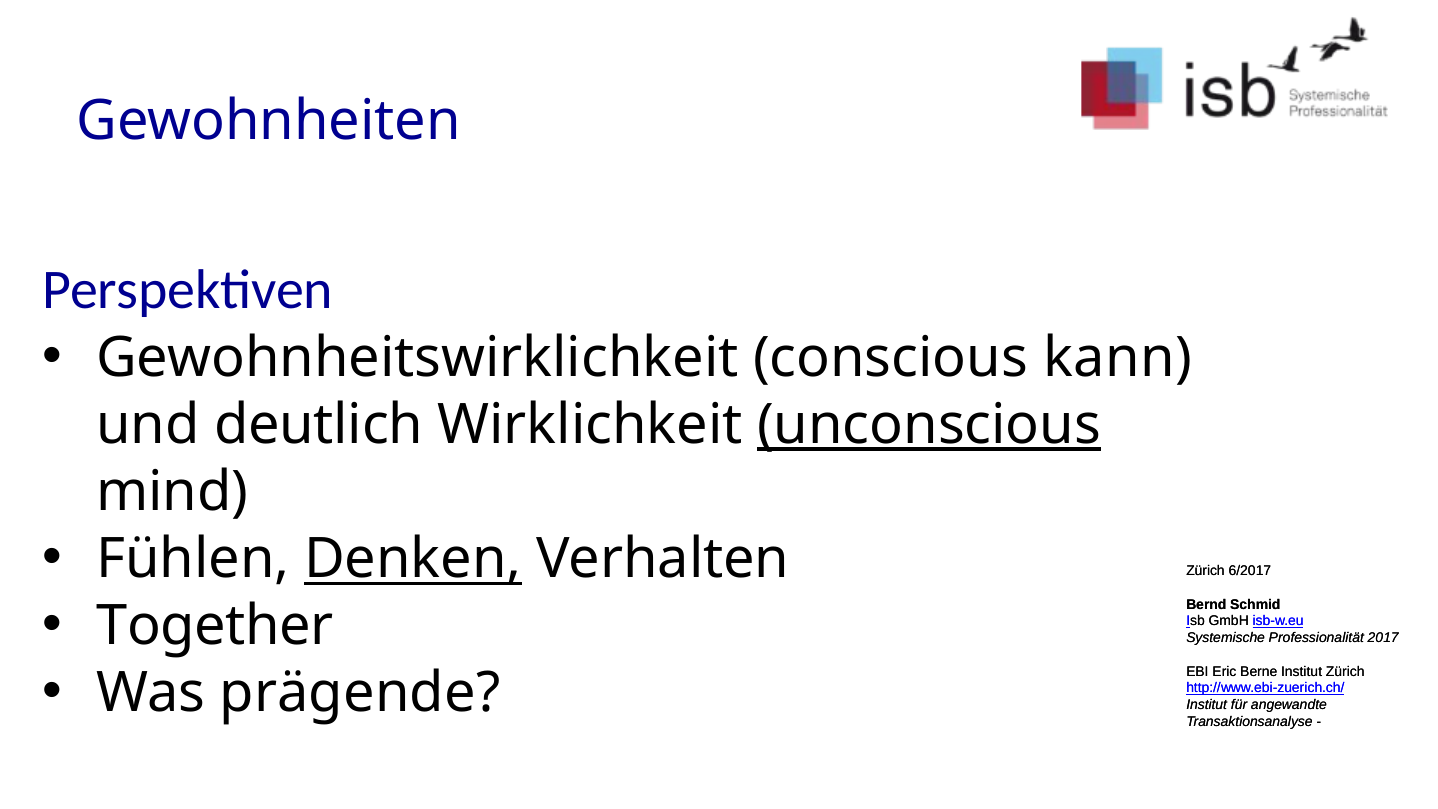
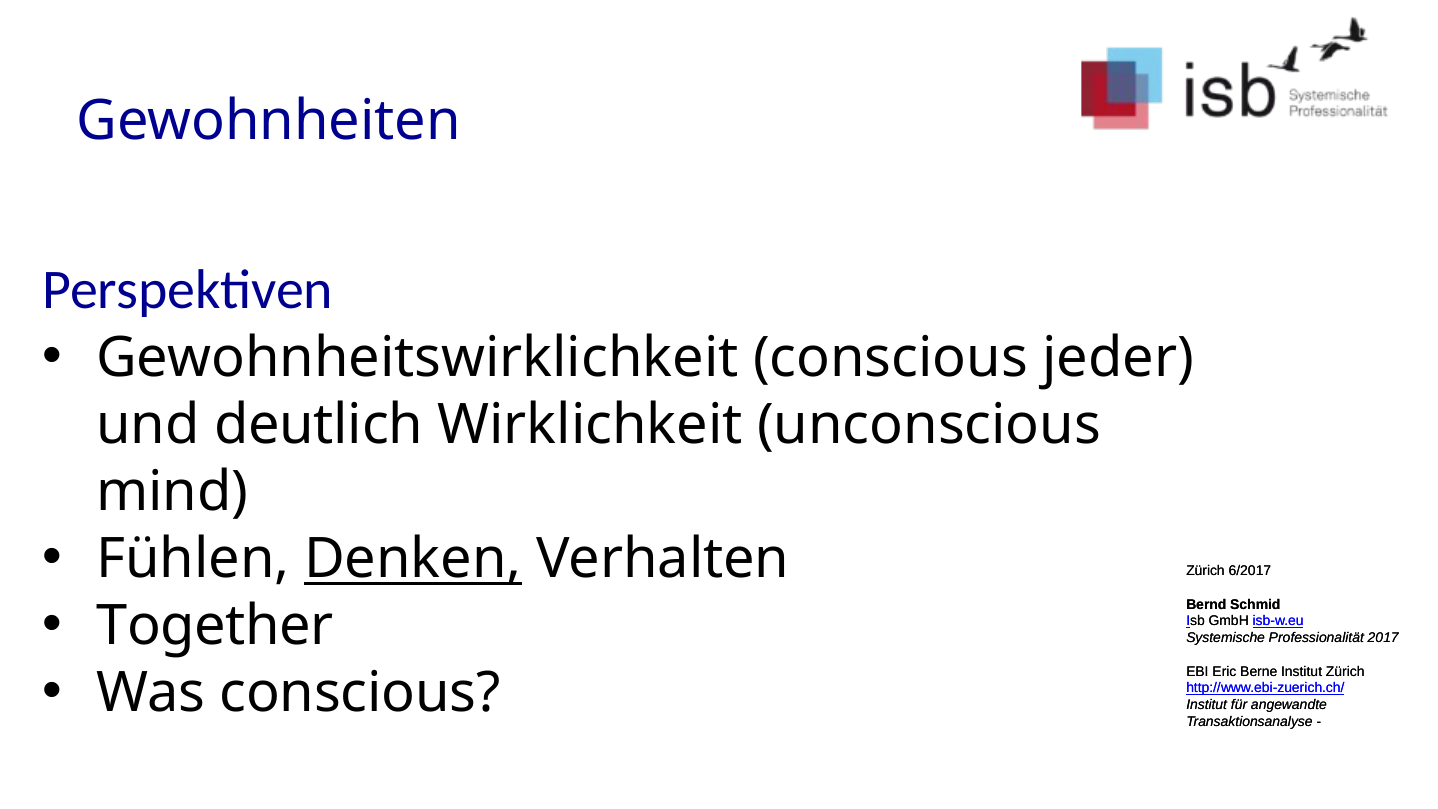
kann: kann -> jeder (1118, 358)
unconscious underline: present -> none (929, 425)
Was prägende: prägende -> conscious (360, 693)
